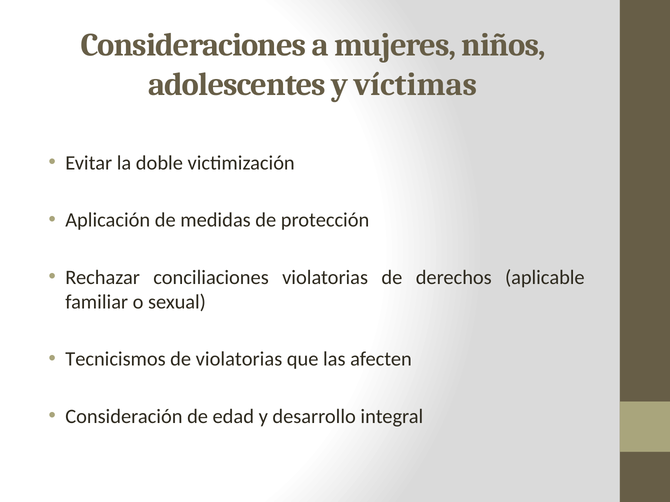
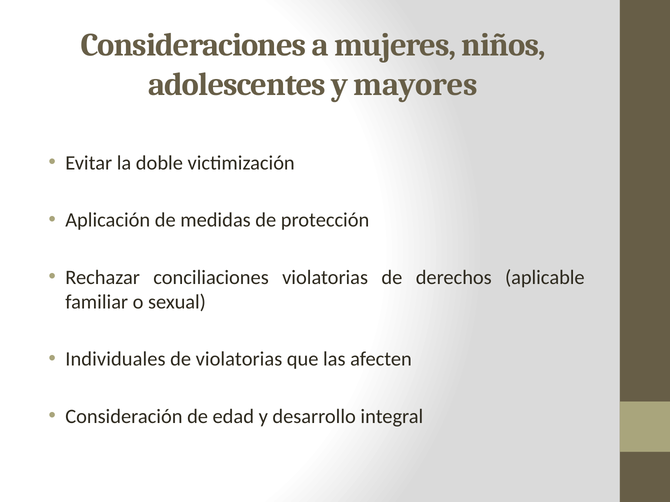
víctimas: víctimas -> mayores (415, 84)
Tecnicismos: Tecnicismos -> Individuales (115, 359)
